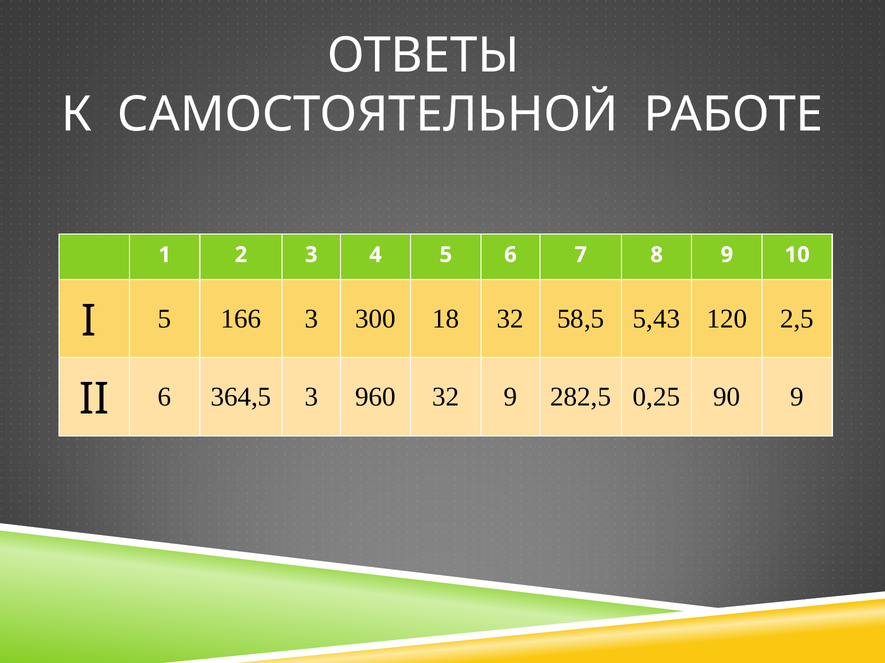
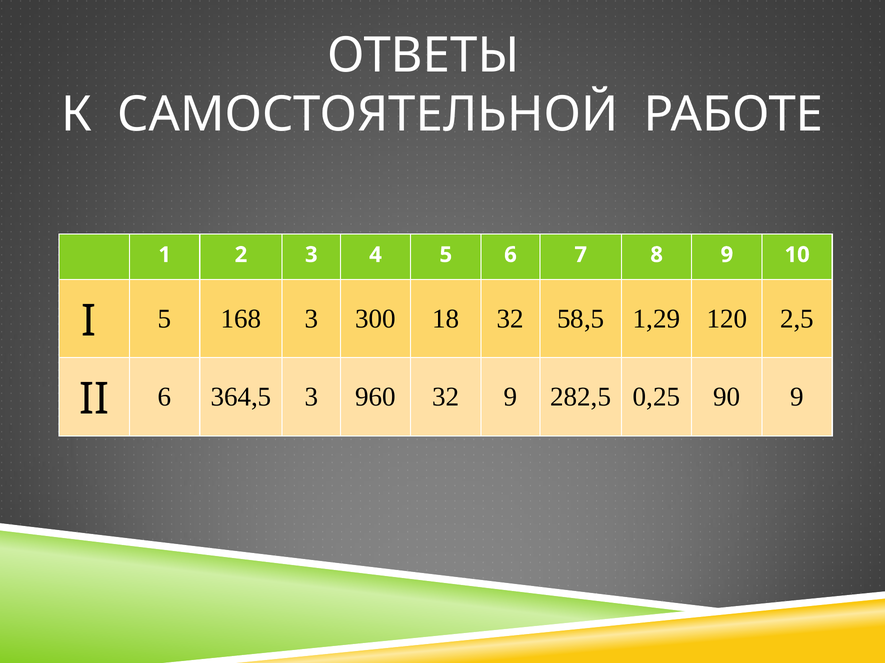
166: 166 -> 168 (241, 319)
5,43: 5,43 -> 1,29 (657, 319)
